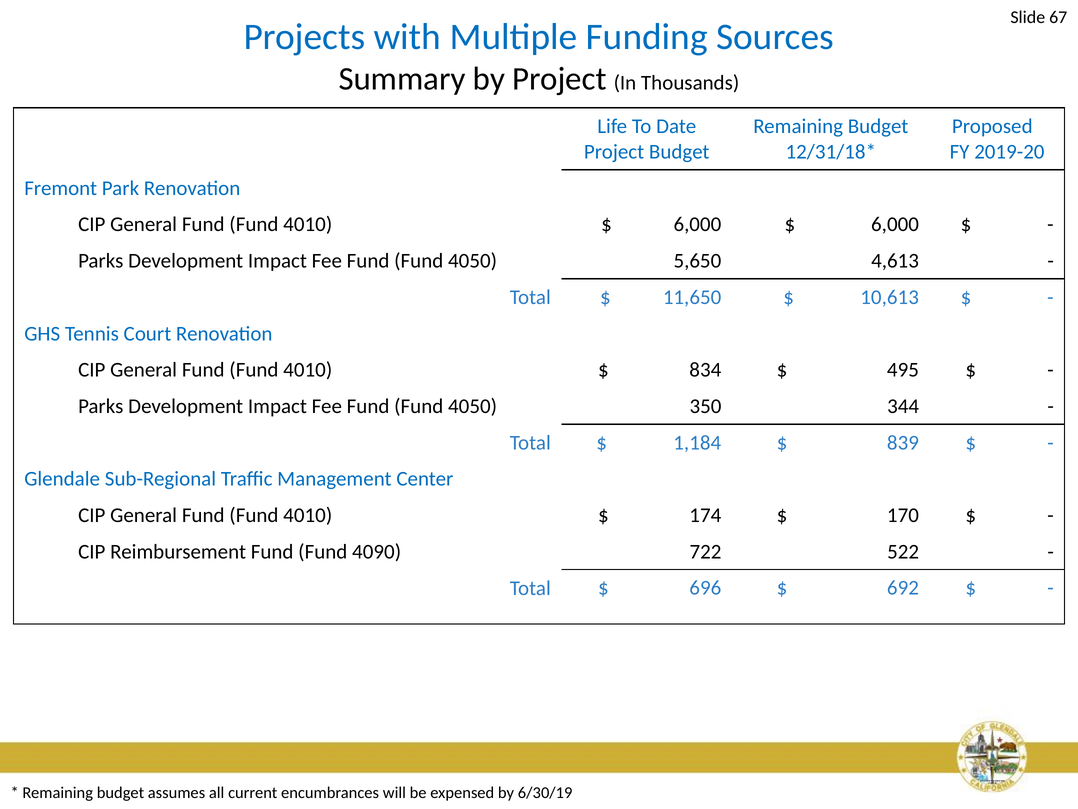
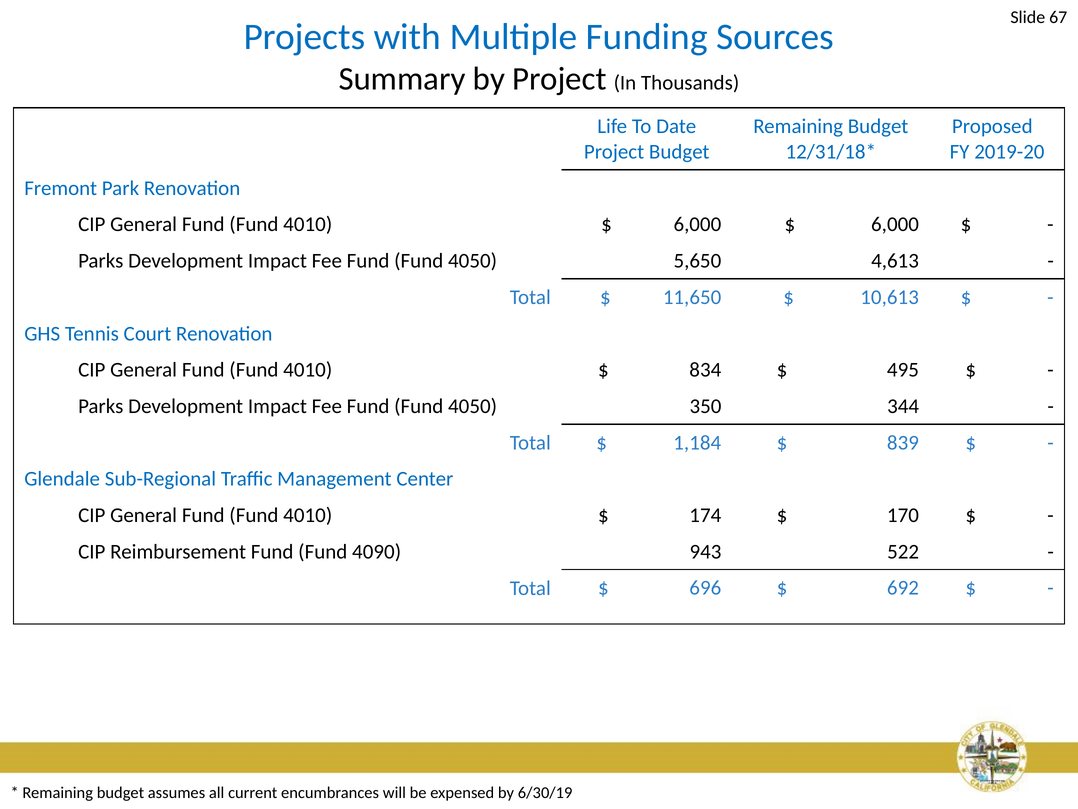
722: 722 -> 943 (705, 551)
